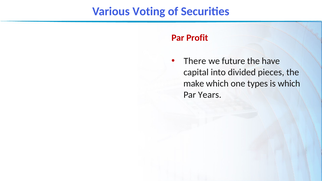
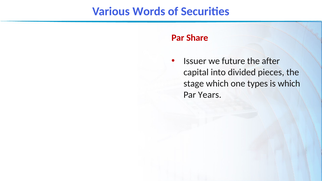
Voting: Voting -> Words (149, 12)
Profit: Profit -> Share (197, 38)
There: There -> Issuer (195, 61)
have: have -> after (271, 61)
make: make -> stage (194, 84)
